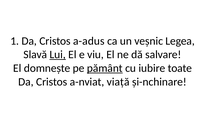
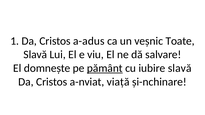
Legea: Legea -> Toate (180, 41)
Lui underline: present -> none (58, 55)
iubire toate: toate -> slavă (180, 68)
